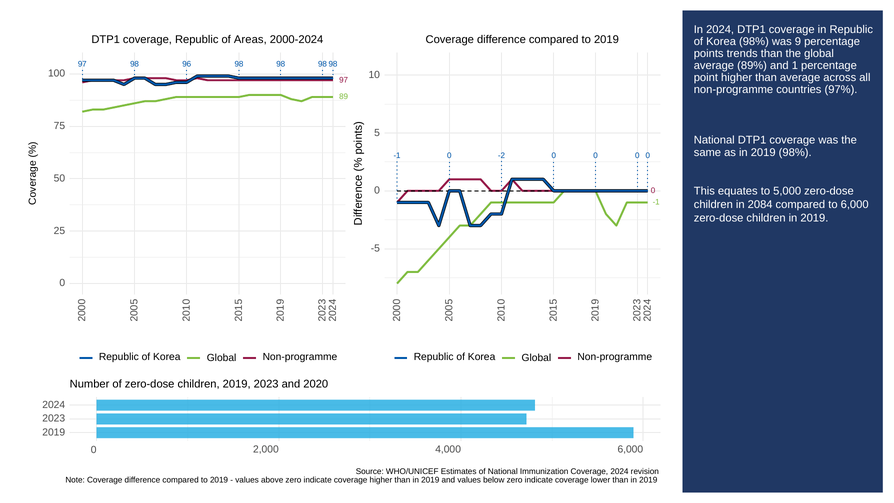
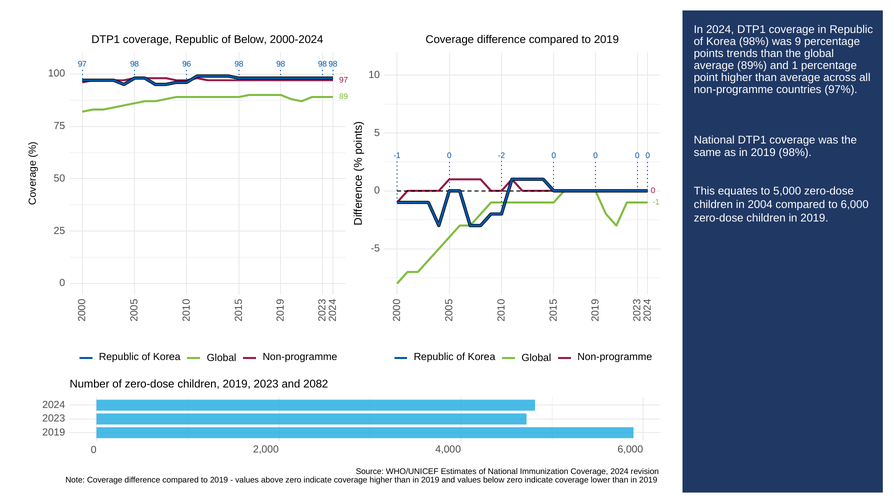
of Areas: Areas -> Below (250, 39)
2084: 2084 -> 2004 (760, 205)
2020: 2020 -> 2082 (316, 384)
